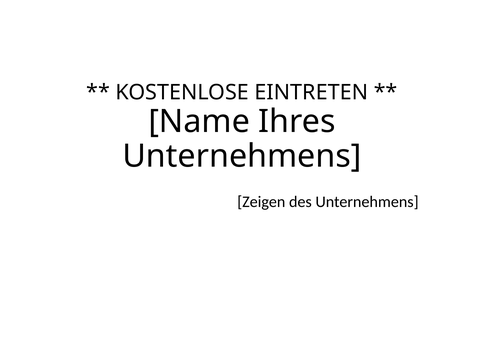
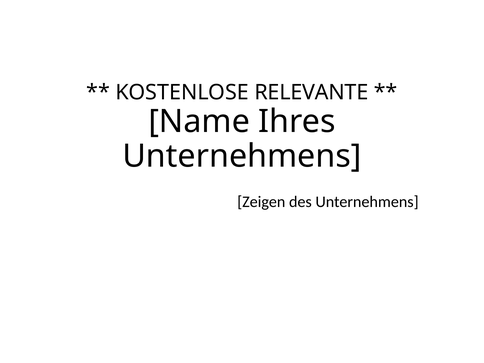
EINTRETEN: EINTRETEN -> RELEVANTE (311, 92)
